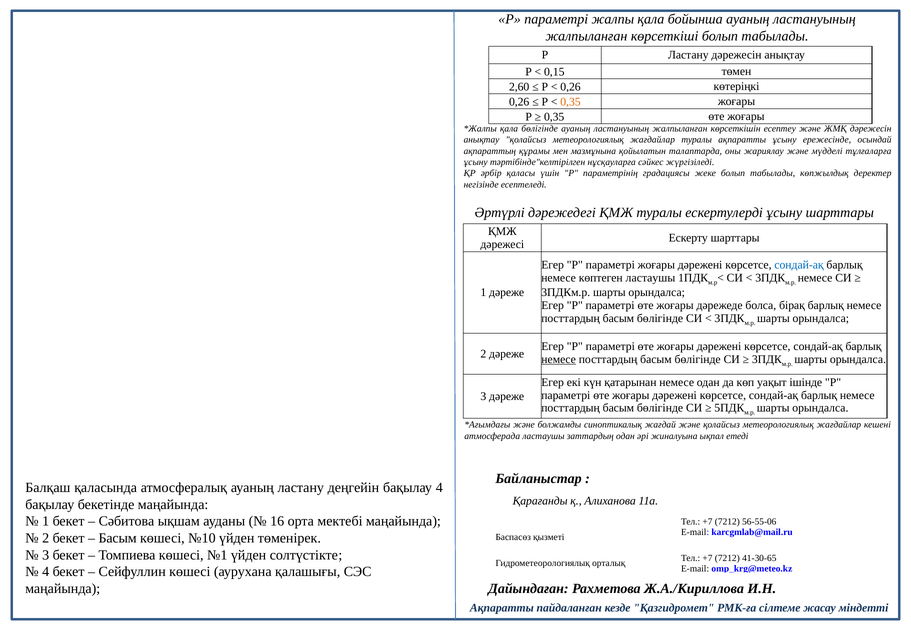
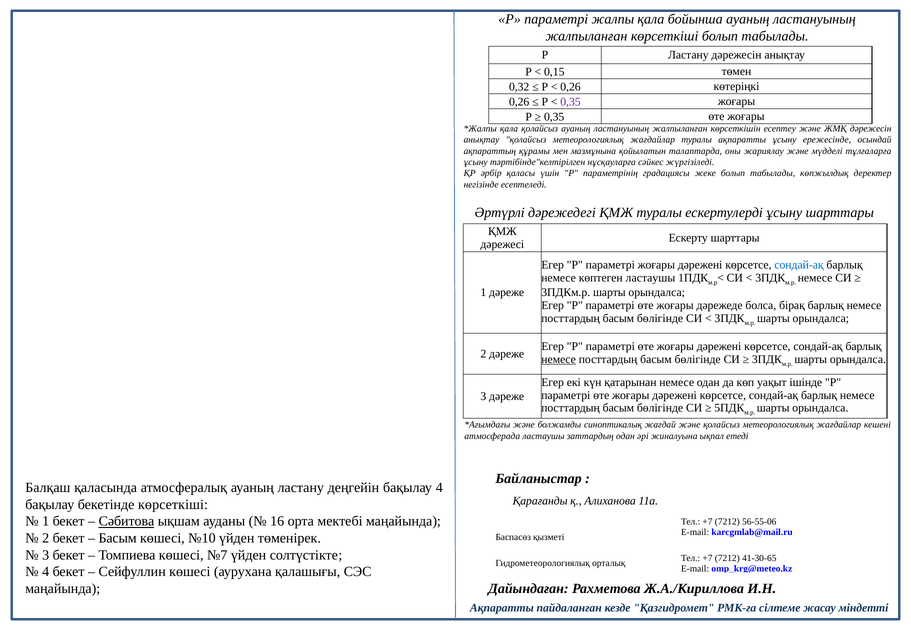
2,60: 2,60 -> 0,32 (519, 87)
0,35 colour: orange -> purple (570, 102)
қала бөлігінде: бөлігінде -> қолайсыз (540, 129)
бекетінде маңайында: маңайында -> көрсеткіші (173, 505)
Сәбитова underline: none -> present (126, 522)
№1: №1 -> №7 (217, 556)
